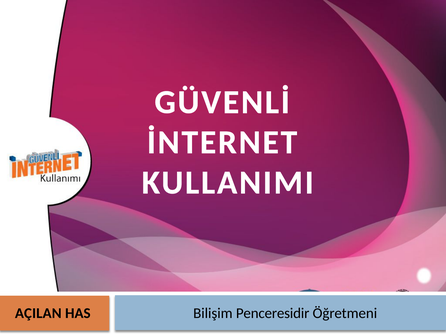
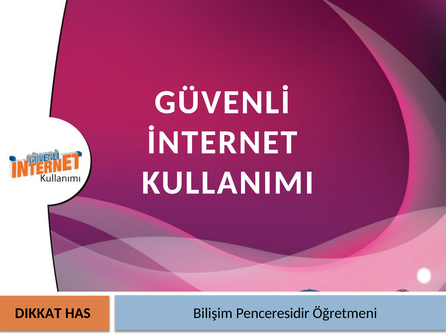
AÇILAN: AÇILAN -> DIKKAT (38, 313)
